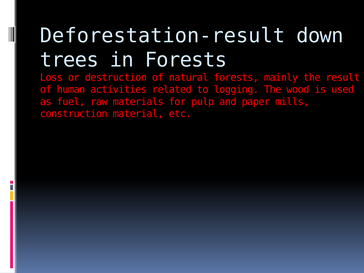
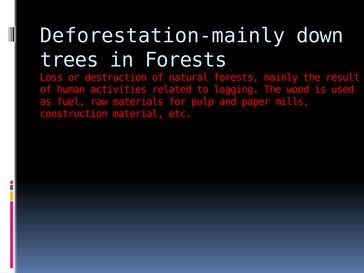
Deforestation-result: Deforestation-result -> Deforestation-mainly (163, 36)
